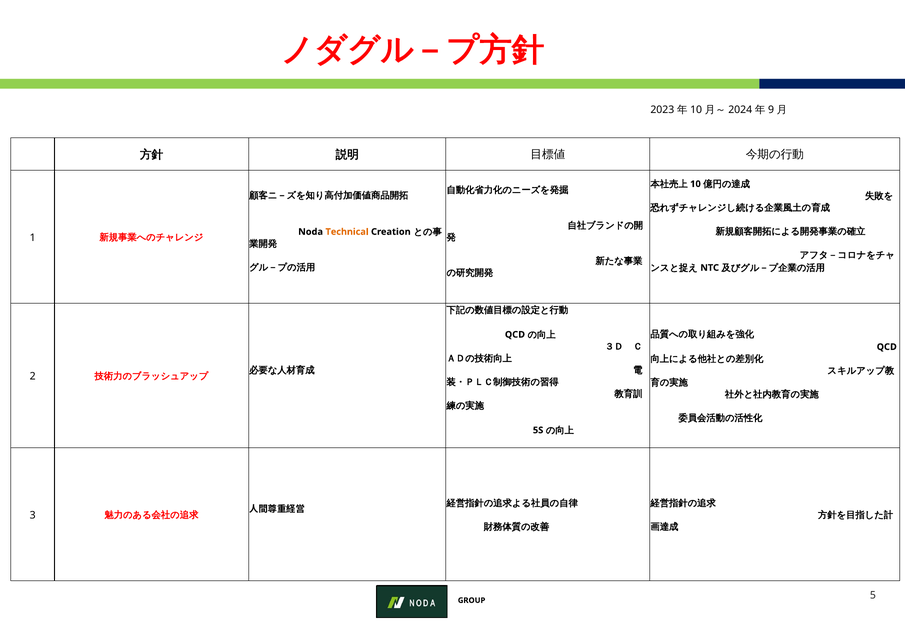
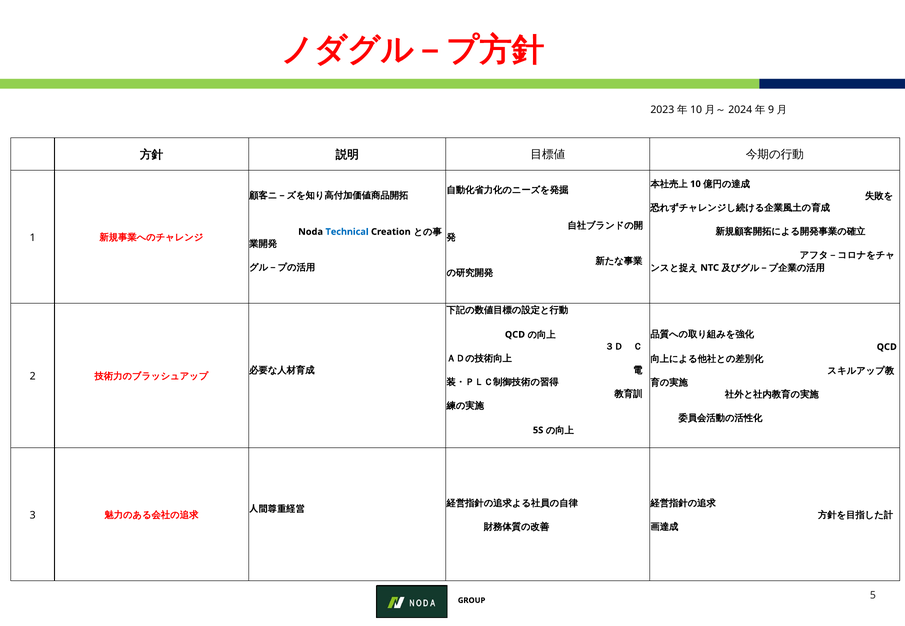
Technical colour: orange -> blue (347, 232)
